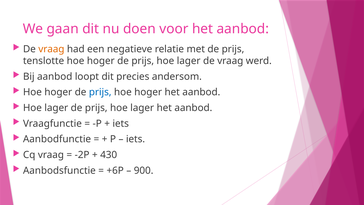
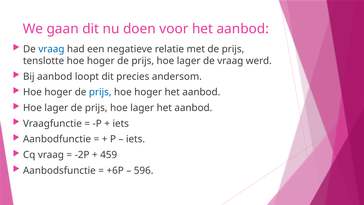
vraag colour: orange -> blue (51, 49)
430: 430 -> 459 (109, 155)
900: 900 -> 596 (144, 170)
